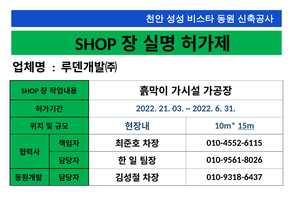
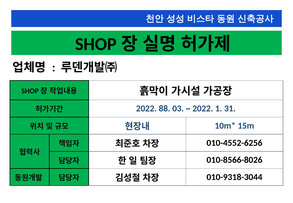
21: 21 -> 88 (165, 108)
6: 6 -> 1 (219, 108)
15m underline: present -> none (246, 126)
010-4552-6115: 010-4552-6115 -> 010-4552-6256 (234, 143)
010-9561-8026: 010-9561-8026 -> 010-8566-8026 (234, 160)
010-9318-6437: 010-9318-6437 -> 010-9318-3044 (234, 177)
